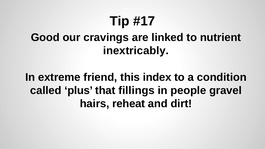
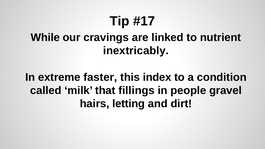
Good: Good -> While (45, 38)
friend: friend -> faster (100, 77)
plus: plus -> milk (79, 91)
reheat: reheat -> letting (129, 104)
